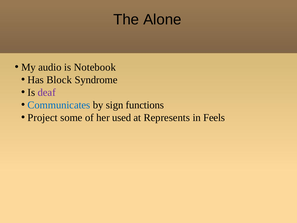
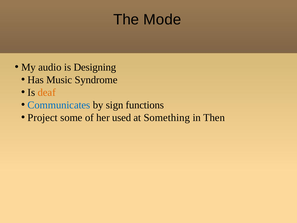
Alone: Alone -> Mode (162, 20)
Notebook: Notebook -> Designing (95, 67)
Block: Block -> Music (59, 80)
deaf colour: purple -> orange (47, 92)
Represents: Represents -> Something (167, 118)
Feels: Feels -> Then (214, 118)
